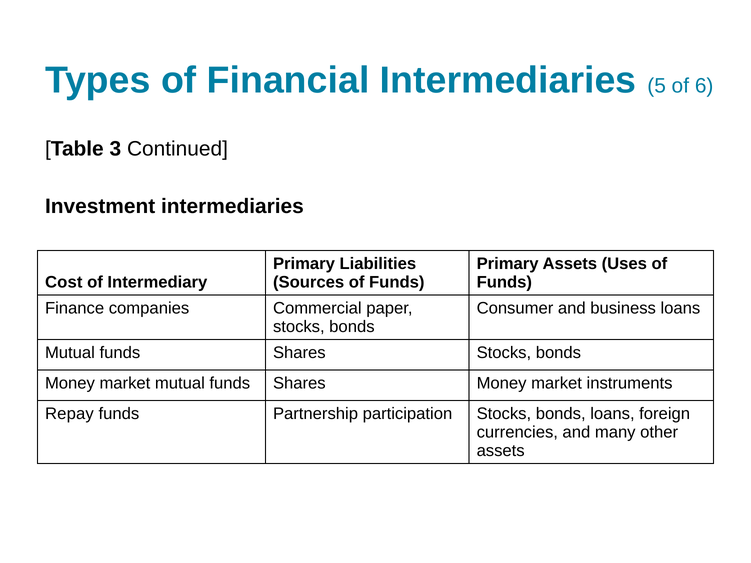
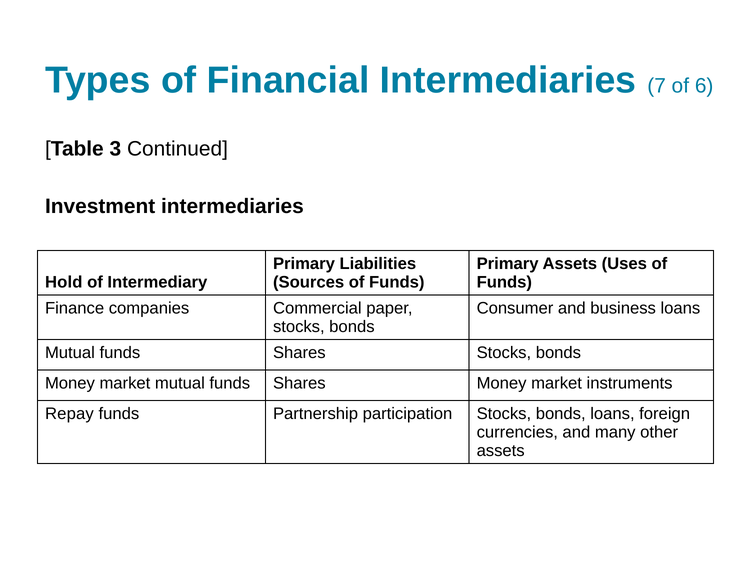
5: 5 -> 7 (657, 86)
Cost: Cost -> Hold (64, 282)
